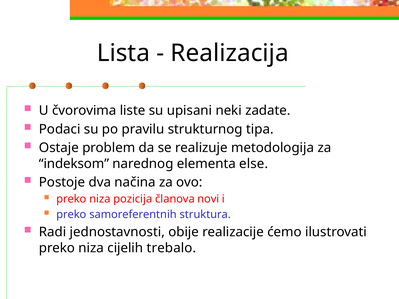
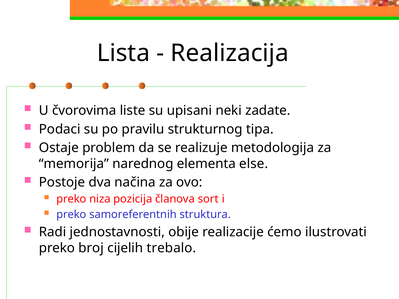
indeksom: indeksom -> memorija (74, 164)
novi: novi -> sort (208, 199)
niza: niza -> broj (91, 248)
